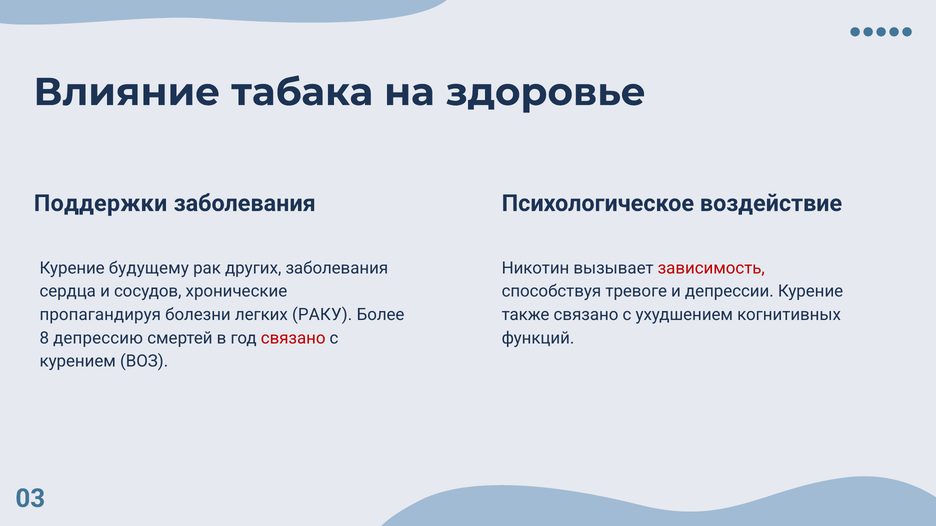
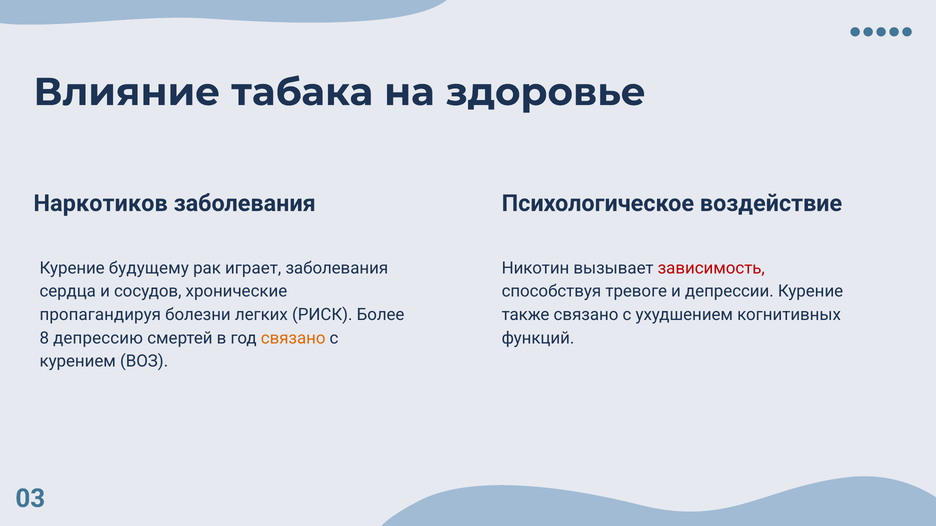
Поддержки: Поддержки -> Наркотиков (101, 204)
других: других -> играет (253, 268)
РАКУ: РАКУ -> РИСК (322, 315)
связано colour: red -> orange (293, 338)
